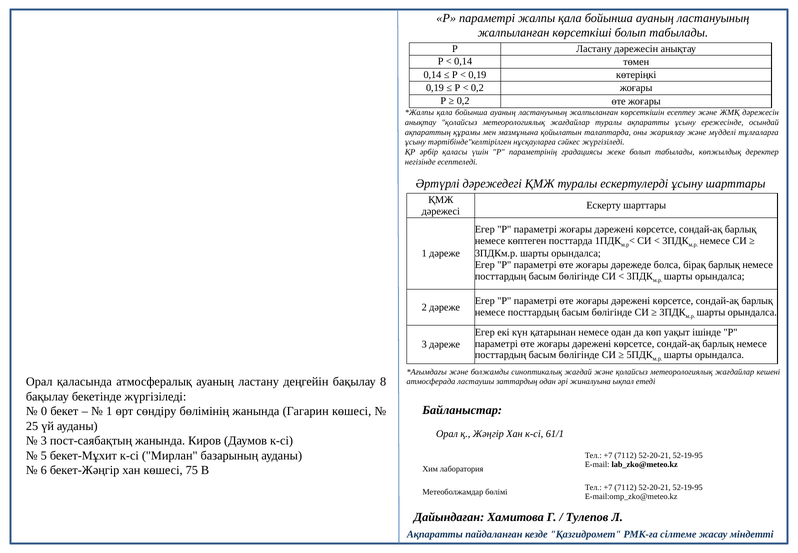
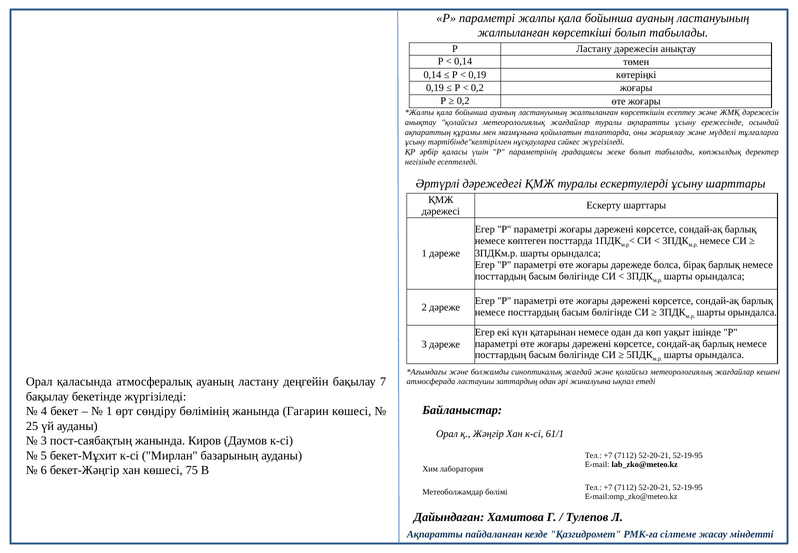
8: 8 -> 7 (383, 381)
0: 0 -> 4 (44, 411)
